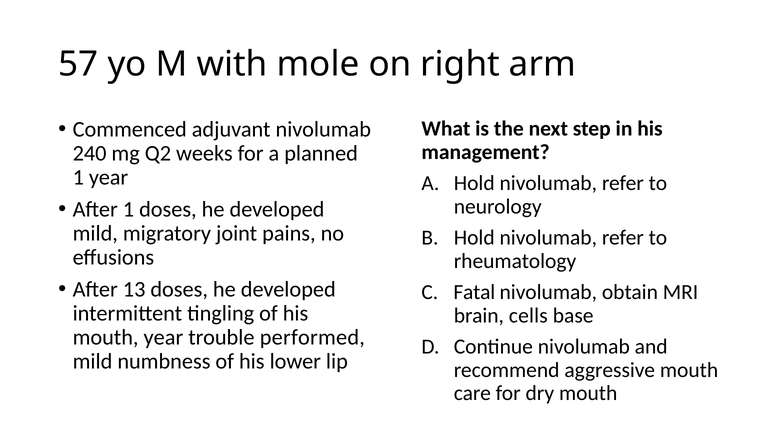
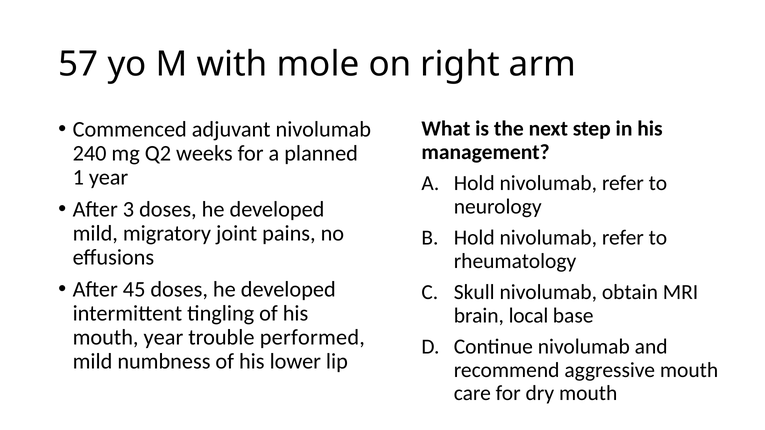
After 1: 1 -> 3 (129, 209)
13: 13 -> 45 (134, 290)
Fatal: Fatal -> Skull (474, 292)
cells: cells -> local (528, 316)
